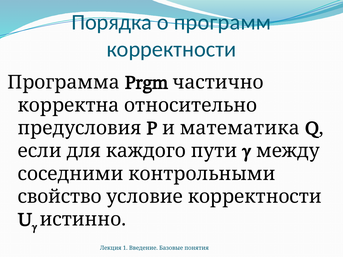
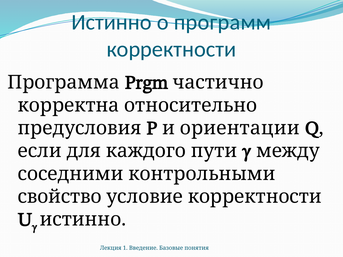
Порядка: Порядка -> Истинно (112, 22)
математика: математика -> ориентации (240, 128)
